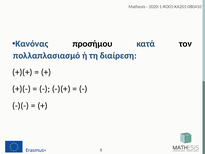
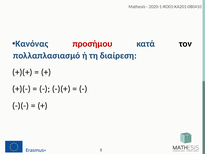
προσήμου colour: black -> red (92, 44)
